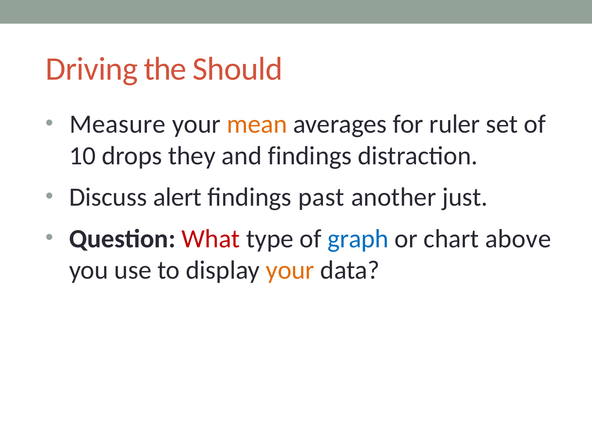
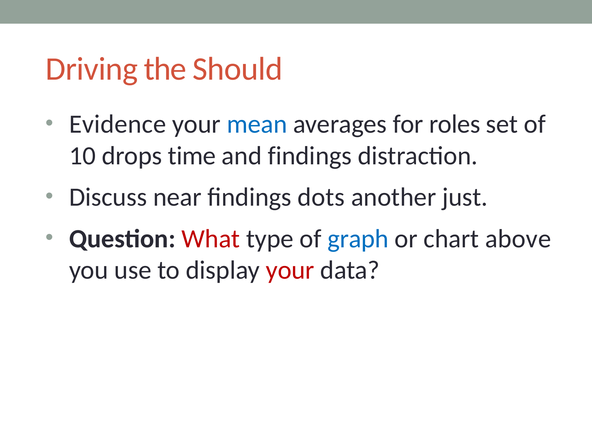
Measure: Measure -> Evidence (118, 124)
mean colour: orange -> blue (257, 124)
ruler: ruler -> roles (455, 124)
they: they -> time (192, 156)
alert: alert -> near (177, 197)
past: past -> dots (321, 197)
your colour: orange -> red (290, 270)
